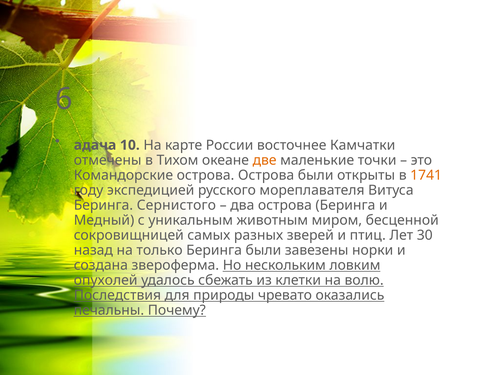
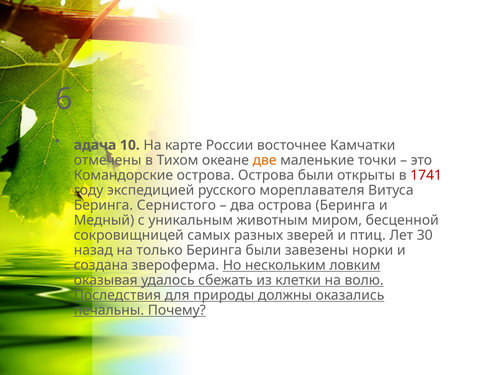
1741 colour: orange -> red (426, 175)
опухолей: опухолей -> оказывая (106, 280)
чревато: чревато -> должны (285, 295)
